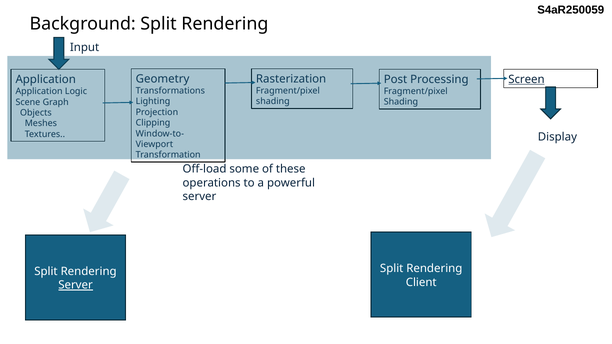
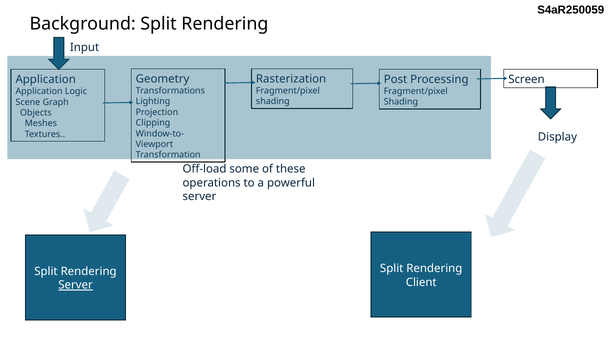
Screen underline: present -> none (526, 79)
